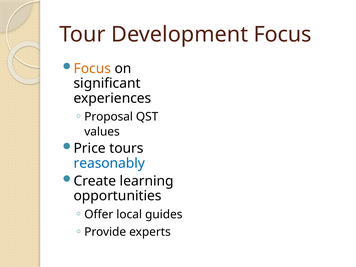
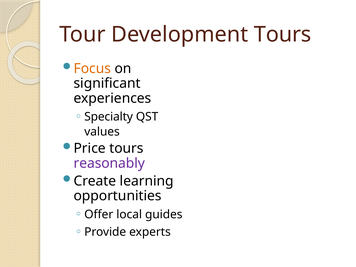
Development Focus: Focus -> Tours (283, 34)
Proposal: Proposal -> Specialty (109, 117)
reasonably colour: blue -> purple (109, 163)
